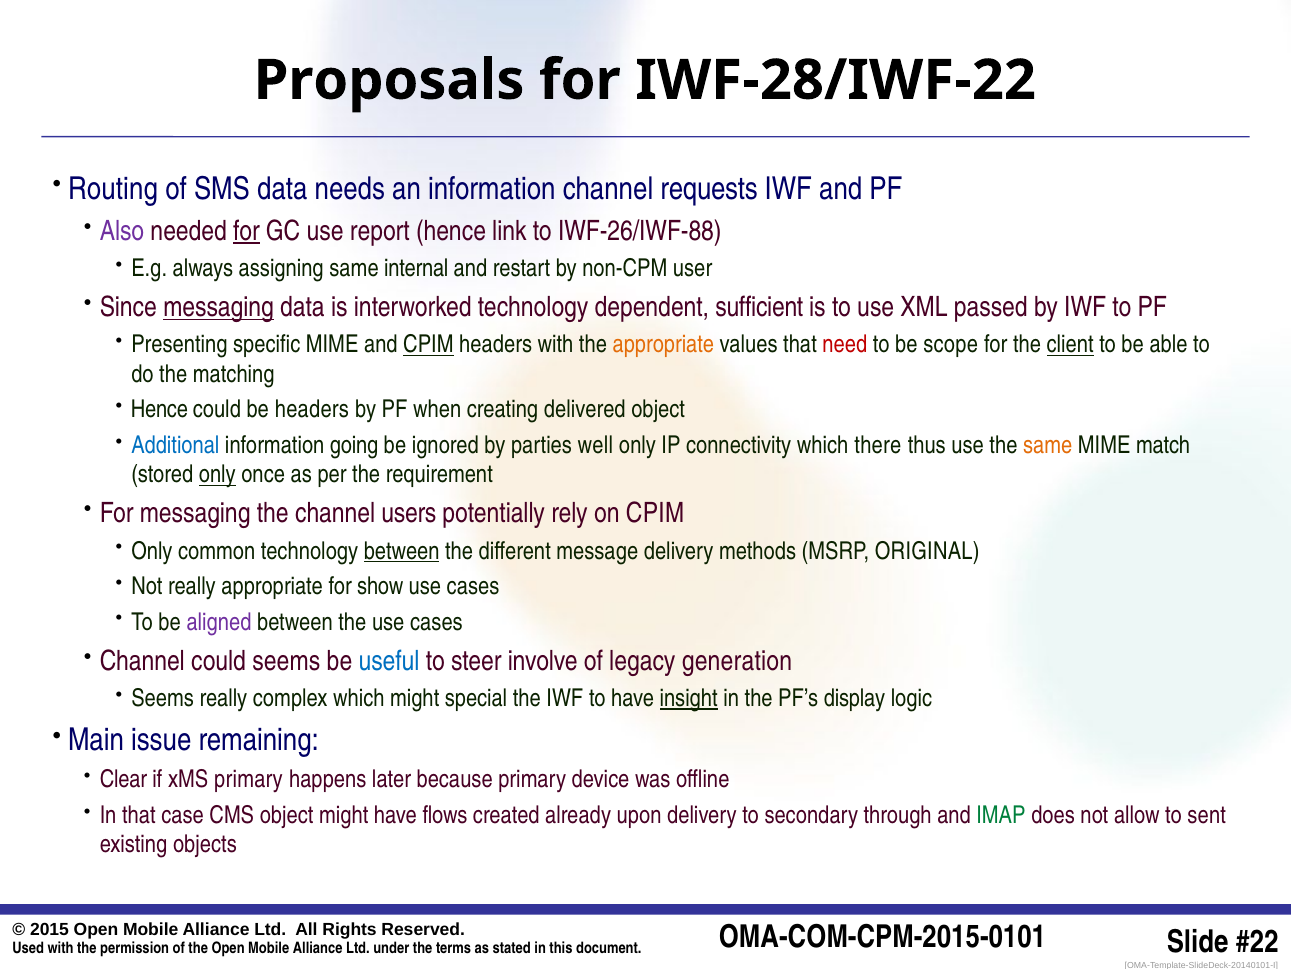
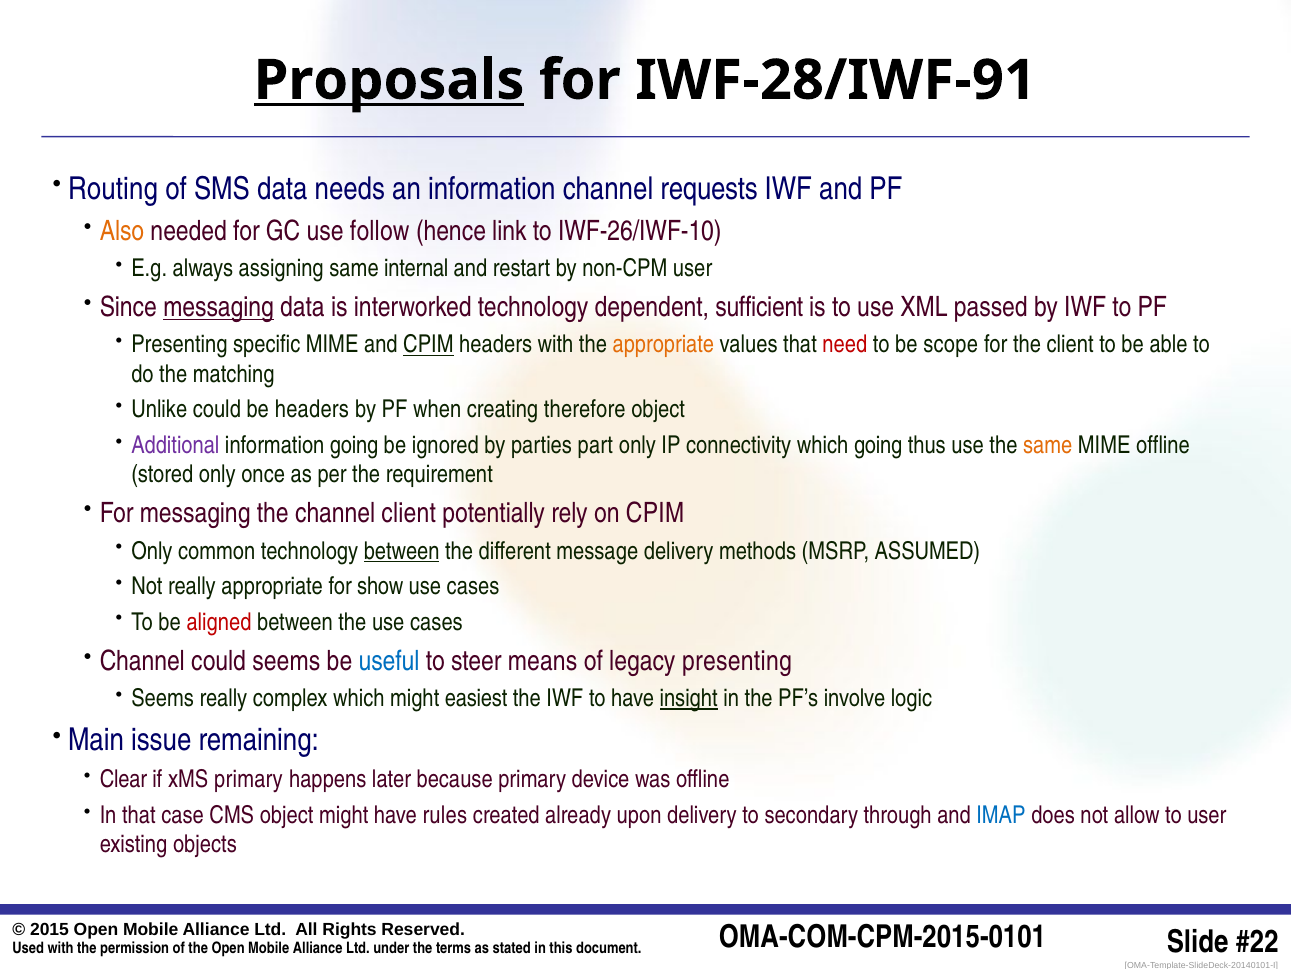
Proposals underline: none -> present (389, 80)
IWF-28/IWF-22: IWF-28/IWF-22 -> IWF-28/IWF-91 (836, 80)
Also colour: purple -> orange (122, 231)
for underline: present -> none (246, 231)
report: report -> follow (380, 231)
IWF-26/IWF-88: IWF-26/IWF-88 -> IWF-26/IWF-10 (640, 231)
client underline: present -> none (1070, 345)
Hence: Hence -> Unlike (159, 410)
delivered: delivered -> therefore (585, 410)
Additional colour: blue -> purple (175, 445)
well: well -> part (595, 445)
which there: there -> going (878, 445)
MIME match: match -> offline (1163, 445)
only underline: present -> none (217, 474)
channel users: users -> client (409, 513)
ORIGINAL: ORIGINAL -> ASSUMED (927, 551)
aligned colour: purple -> red (219, 622)
involve: involve -> means (543, 660)
legacy generation: generation -> presenting (737, 660)
special: special -> easiest (476, 698)
display: display -> involve (855, 698)
flows: flows -> rules (445, 815)
IMAP colour: green -> blue (1001, 815)
to sent: sent -> user (1207, 815)
